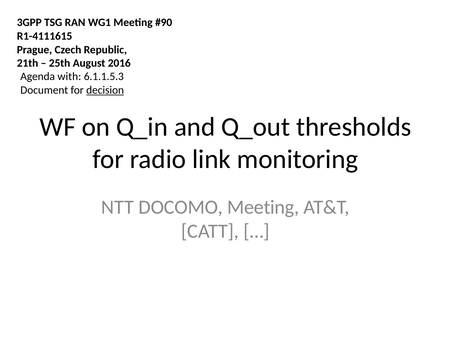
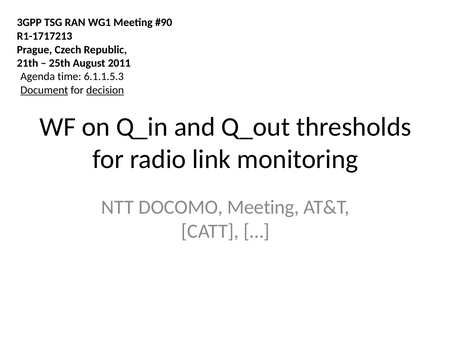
R1-4111615: R1-4111615 -> R1-1717213 (45, 36)
2016: 2016 -> 2011 (119, 63)
with: with -> time (69, 77)
Document underline: none -> present (44, 90)
